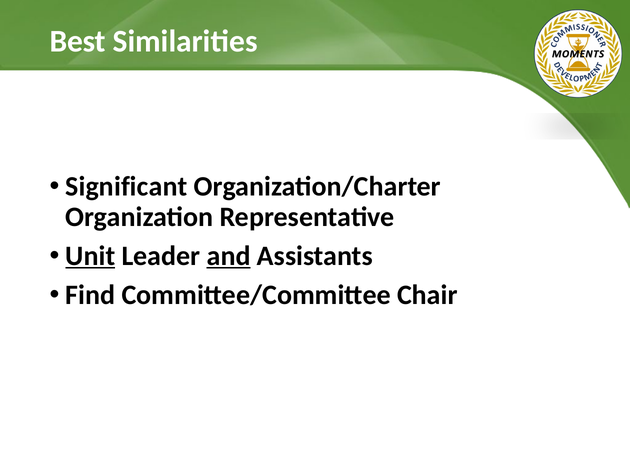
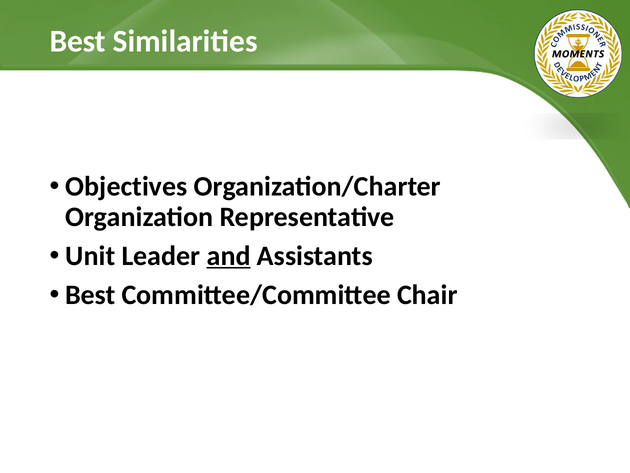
Significant: Significant -> Objectives (126, 186)
Unit underline: present -> none (90, 256)
Find: Find -> Best (90, 295)
